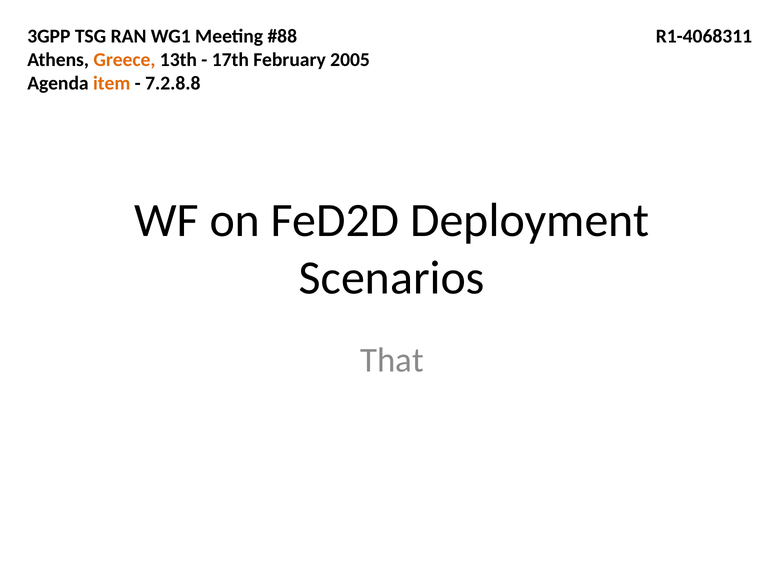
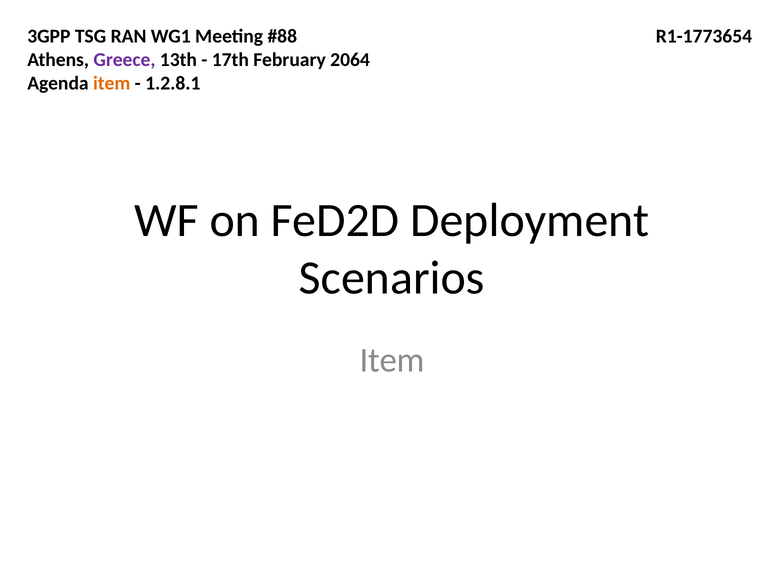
R1-4068311: R1-4068311 -> R1-1773654 (704, 36)
Greece colour: orange -> purple (124, 60)
2005: 2005 -> 2064 (350, 60)
7.2.8.8: 7.2.8.8 -> 1.2.8.1 (173, 83)
That: That -> Item (392, 360)
